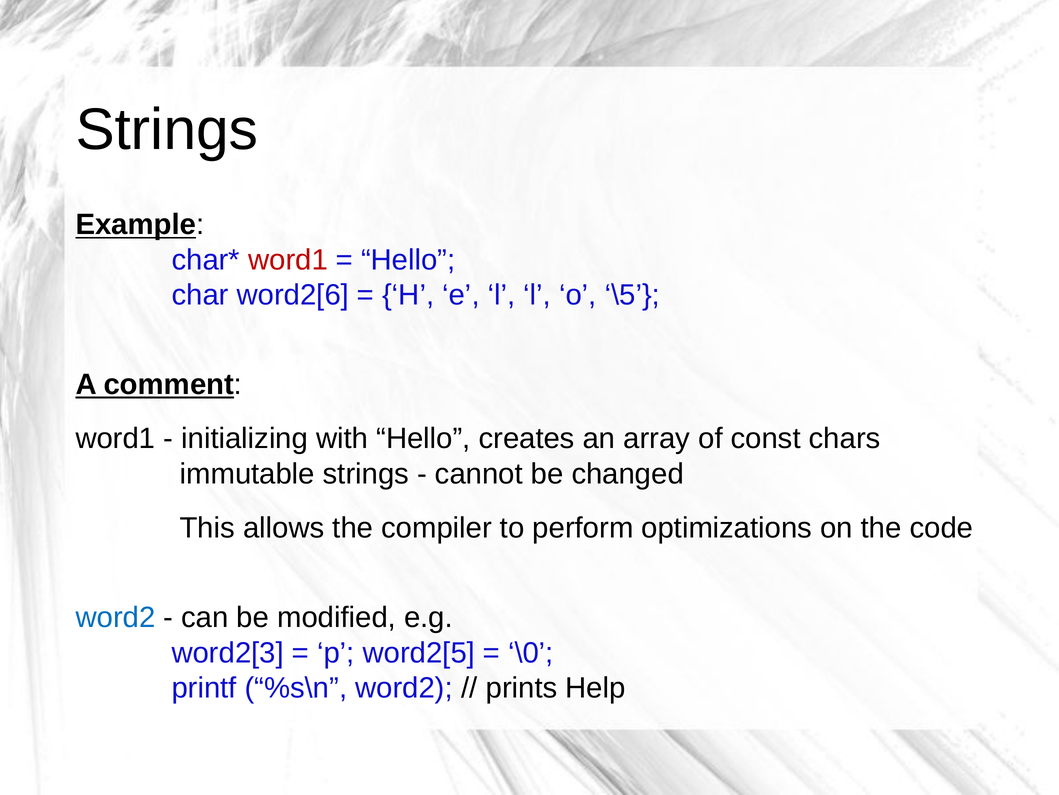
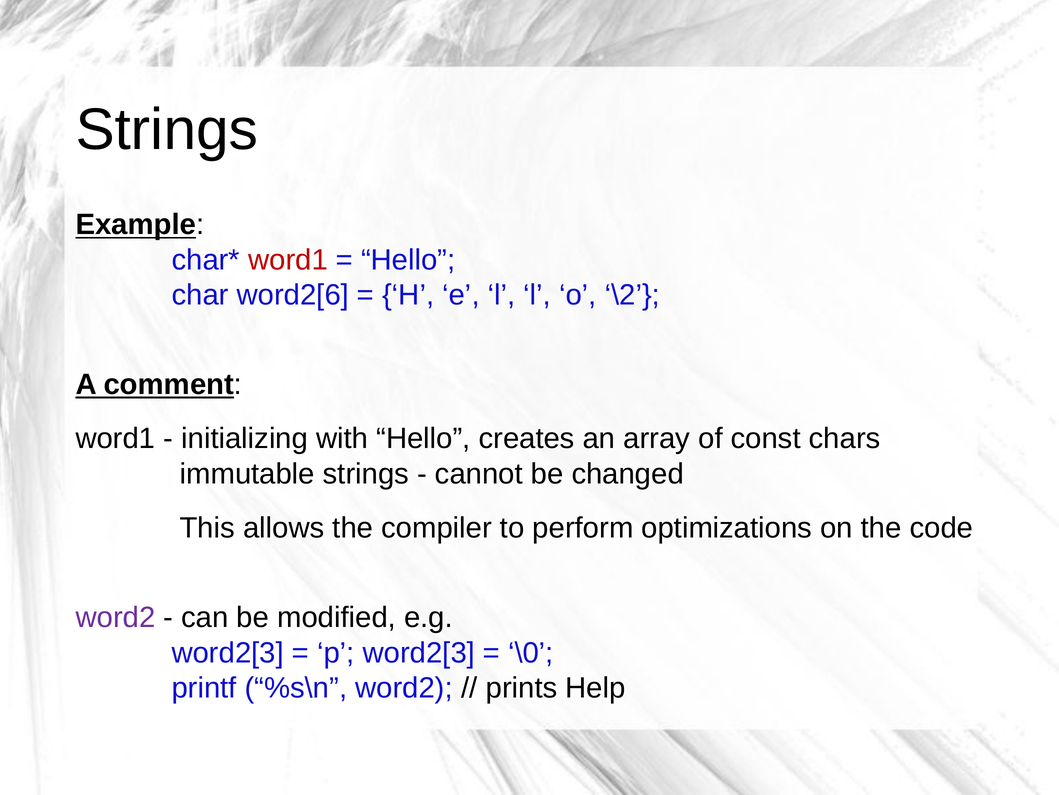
\5: \5 -> \2 (632, 295)
word2 colour: blue -> purple (115, 617)
p word2[5: word2[5 -> word2[3 (419, 652)
